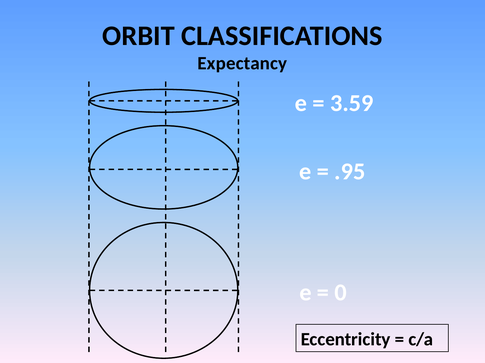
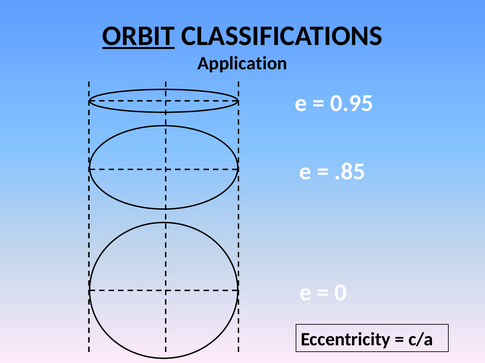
ORBIT underline: none -> present (139, 36)
Expectancy: Expectancy -> Application (242, 64)
3.59: 3.59 -> 0.95 (352, 103)
.95: .95 -> .85 (350, 172)
